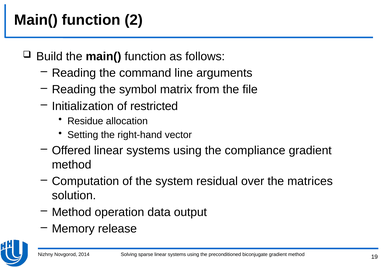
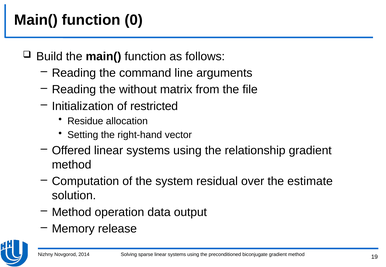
2: 2 -> 0 (134, 20)
symbol: symbol -> without (138, 90)
compliance: compliance -> relationship (255, 151)
matrices: matrices -> estimate (310, 181)
